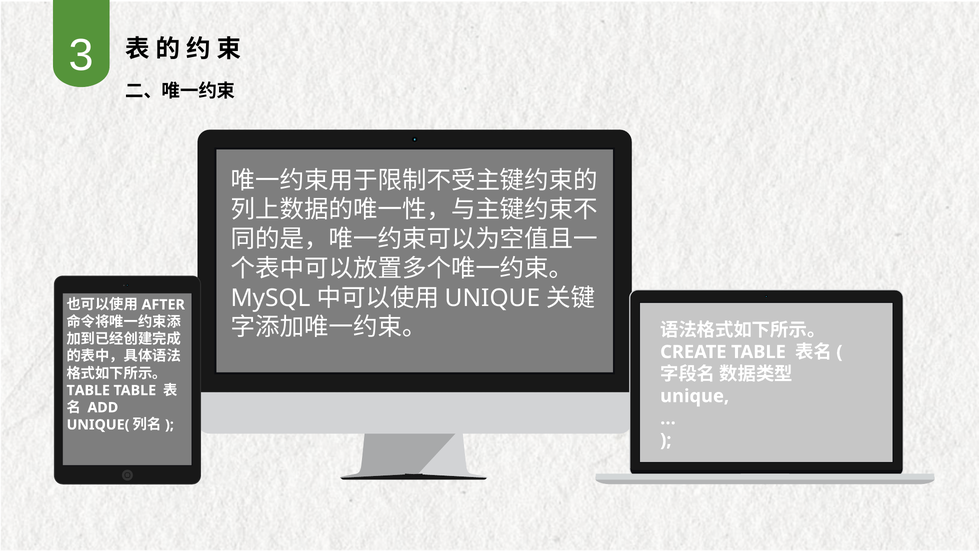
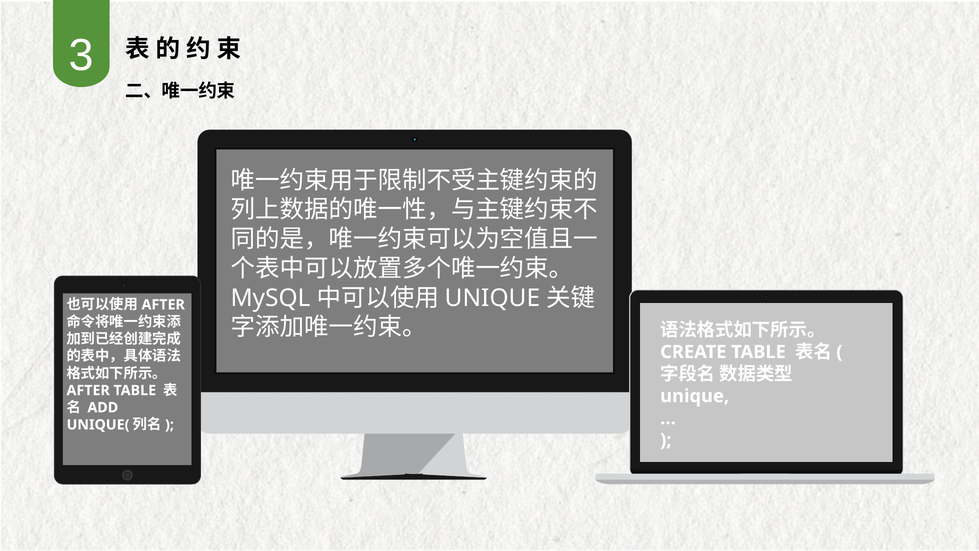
TABLE: TABLE -> AFTER (88, 390)
